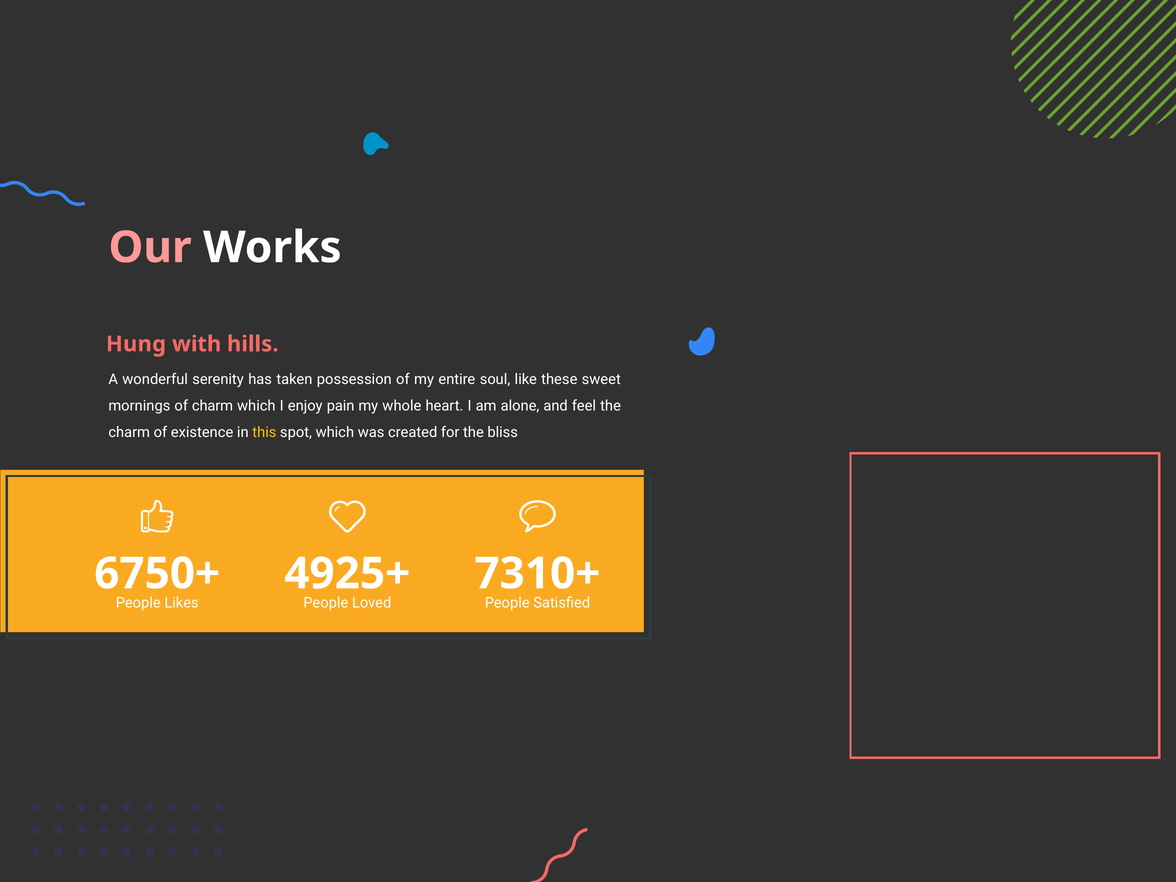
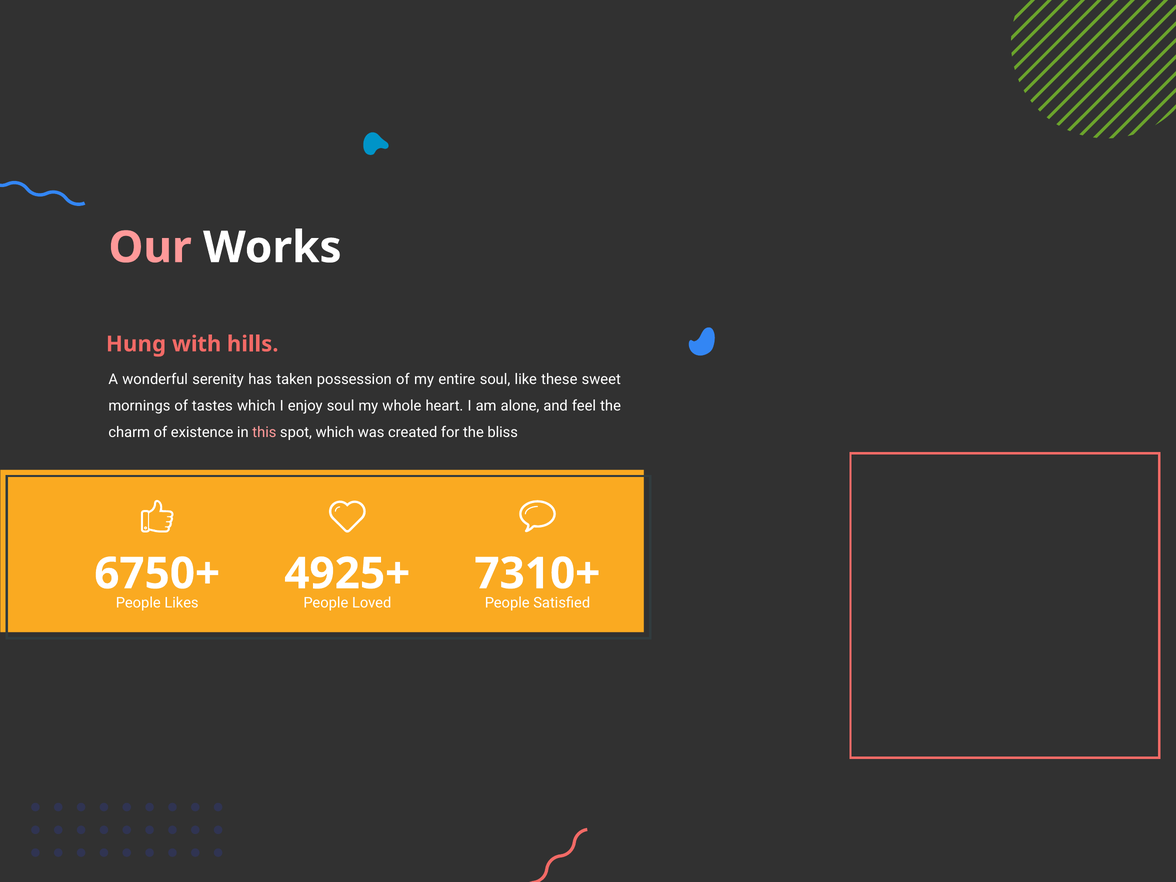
of charm: charm -> tastes (212, 406)
enjoy pain: pain -> soul (341, 406)
this colour: yellow -> pink (264, 432)
